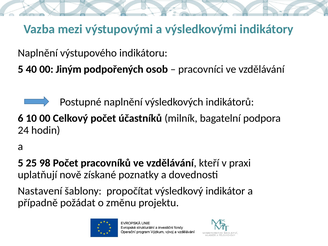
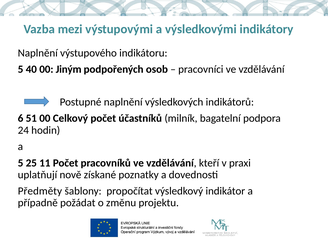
10: 10 -> 51 (31, 118)
98: 98 -> 11 (45, 163)
Nastavení: Nastavení -> Předměty (40, 191)
